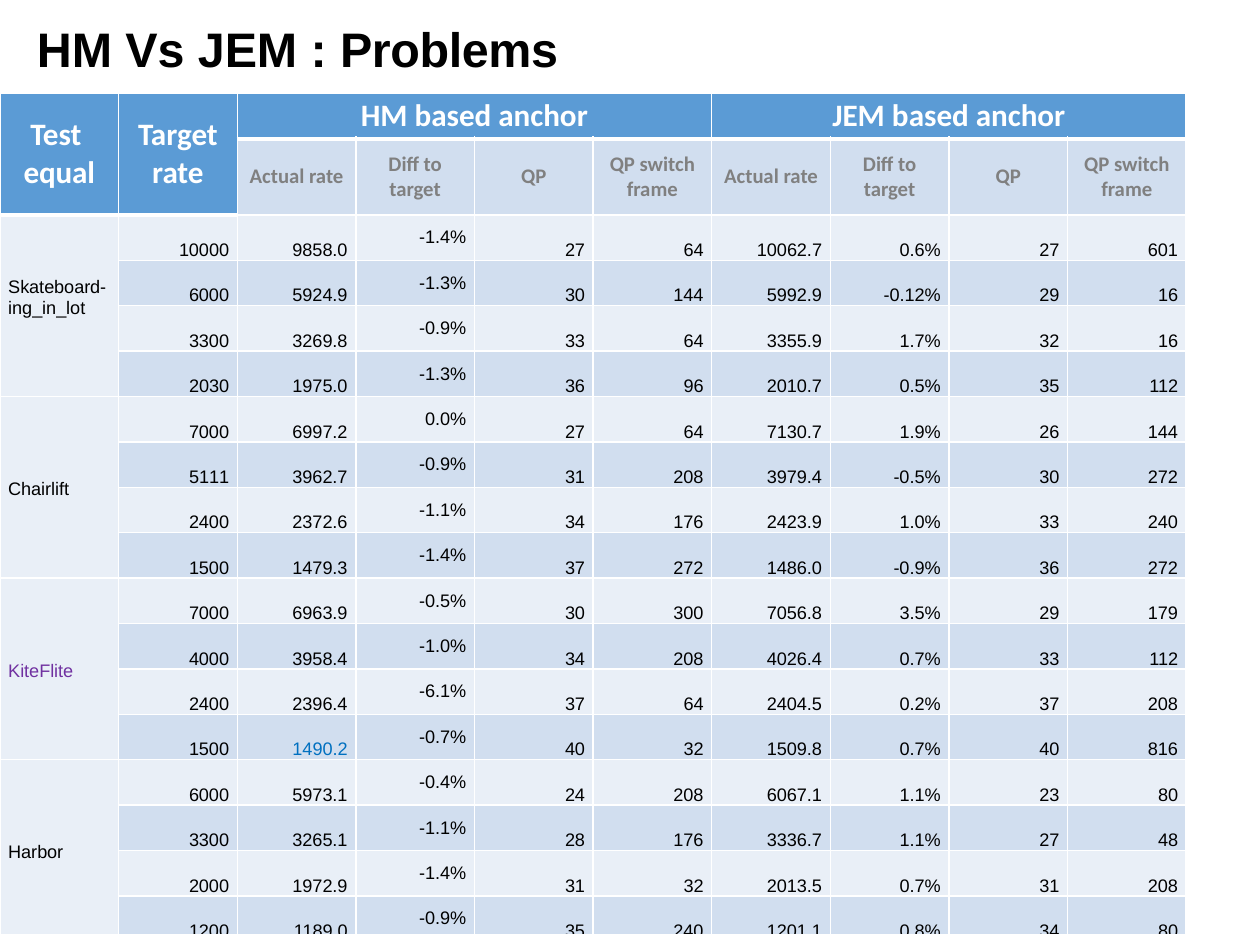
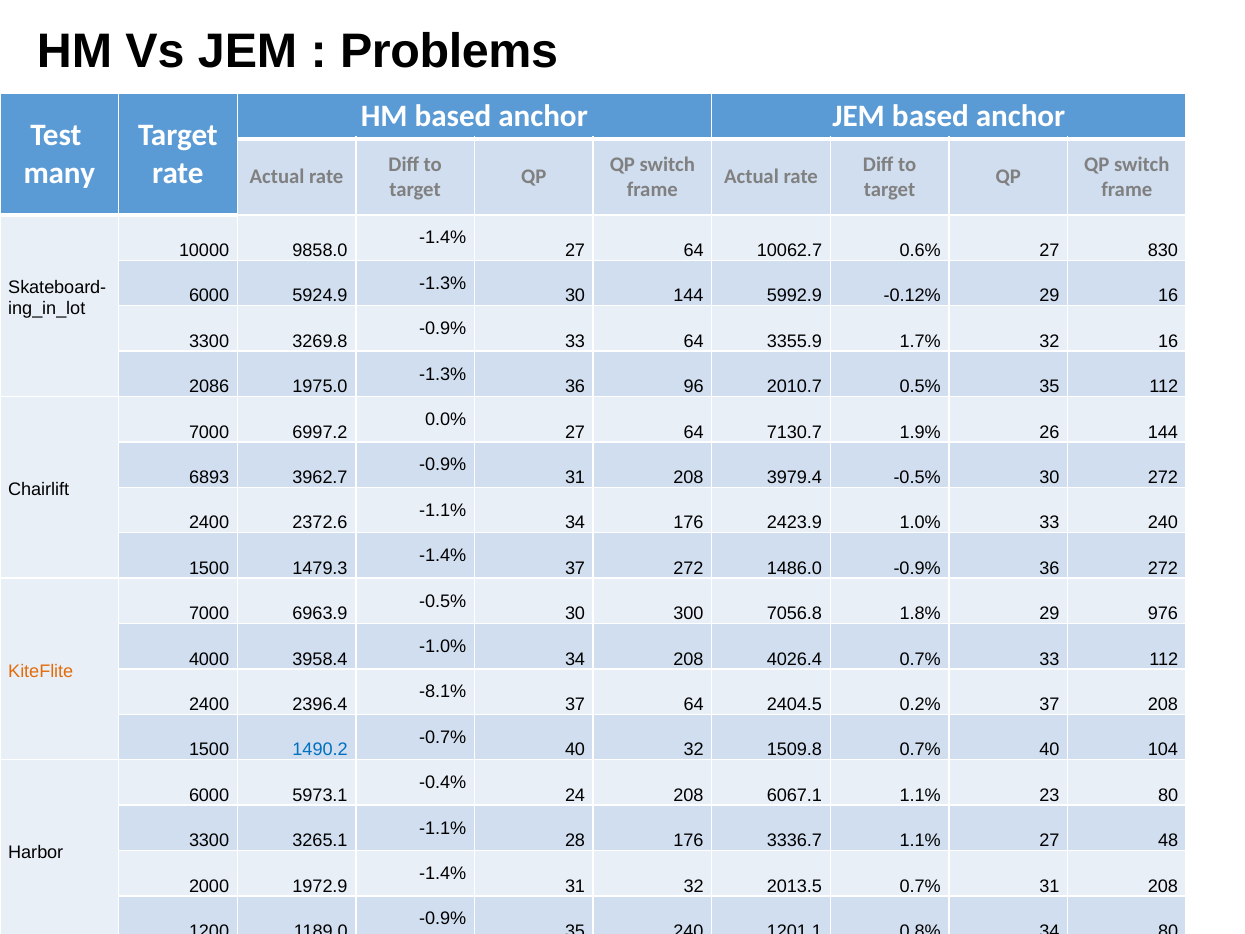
equal: equal -> many (59, 173)
601: 601 -> 830 (1163, 250)
2030: 2030 -> 2086 (209, 387)
5111: 5111 -> 6893 (209, 477)
3.5%: 3.5% -> 1.8% (920, 614)
179: 179 -> 976 (1163, 614)
KiteFlite colour: purple -> orange (41, 671)
-6.1%: -6.1% -> -8.1% (443, 692)
816: 816 -> 104 (1163, 750)
